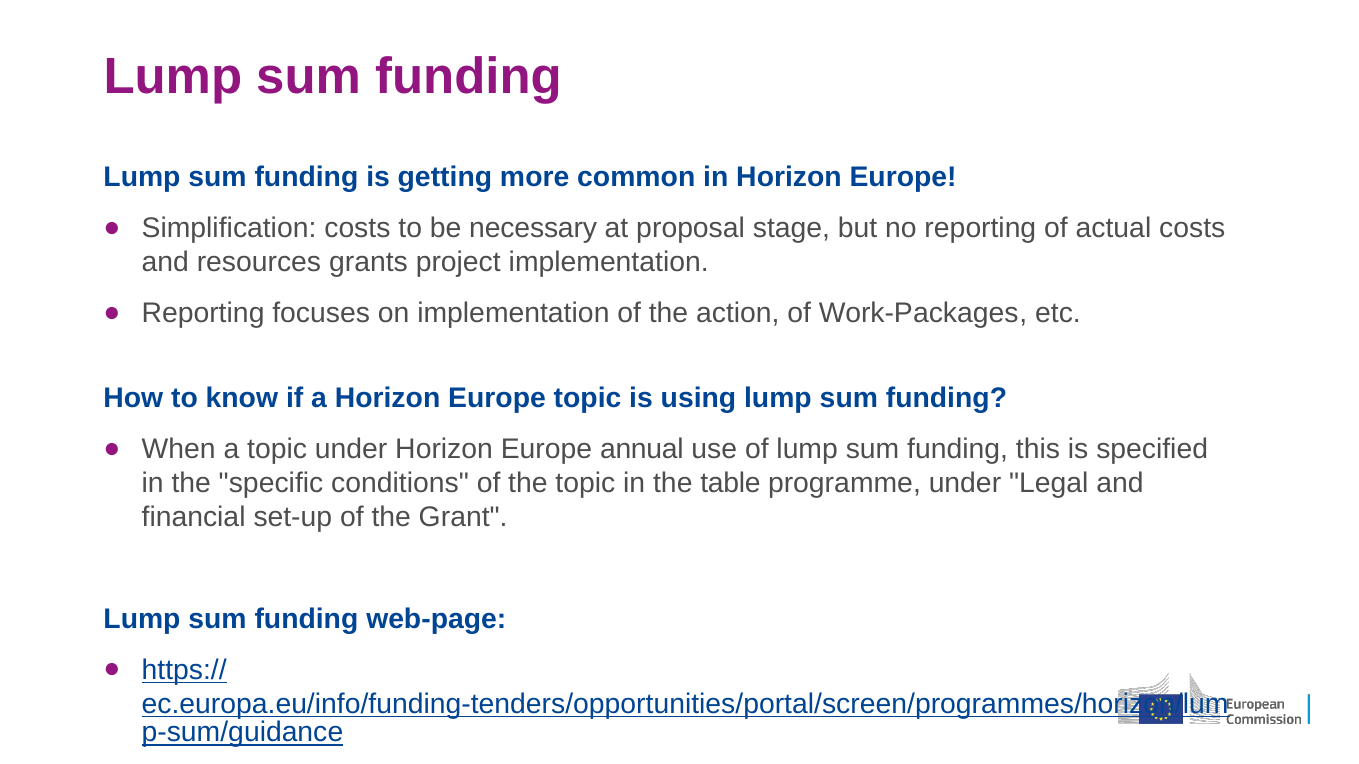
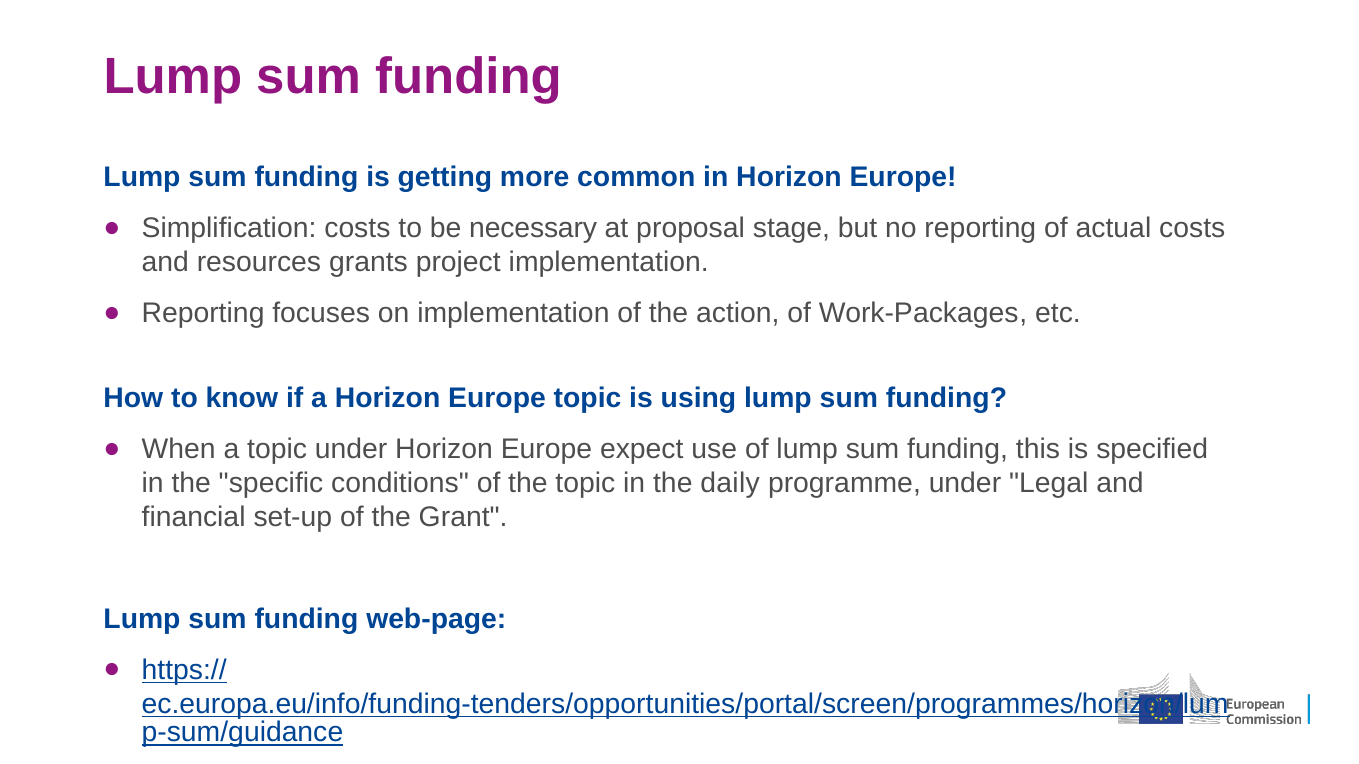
annual: annual -> expect (642, 450)
table: table -> daily (730, 484)
